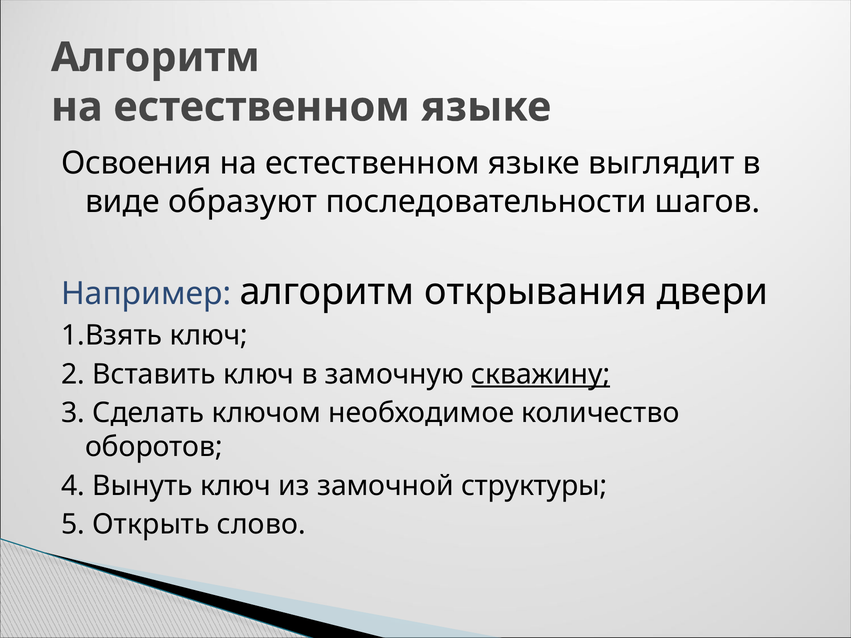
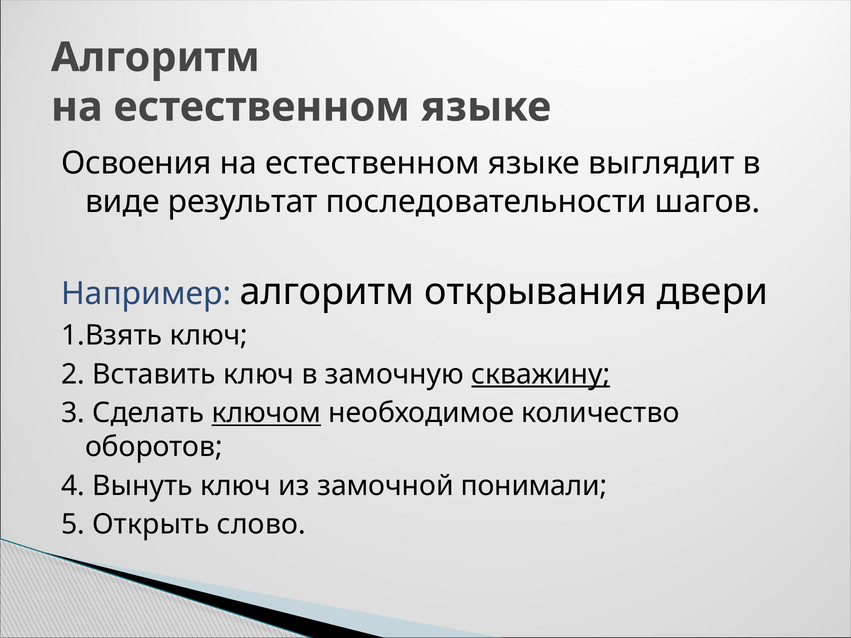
образуют: образуют -> результат (243, 202)
ключом underline: none -> present (266, 413)
структуры: структуры -> понимали (534, 486)
